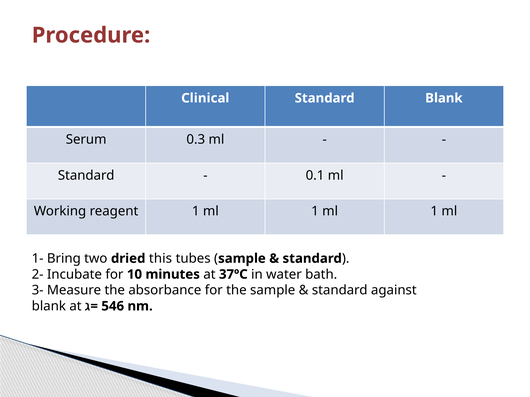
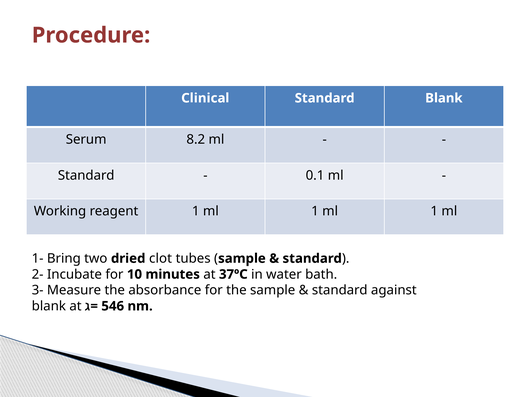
0.3: 0.3 -> 8.2 (196, 140)
this: this -> clot (161, 259)
